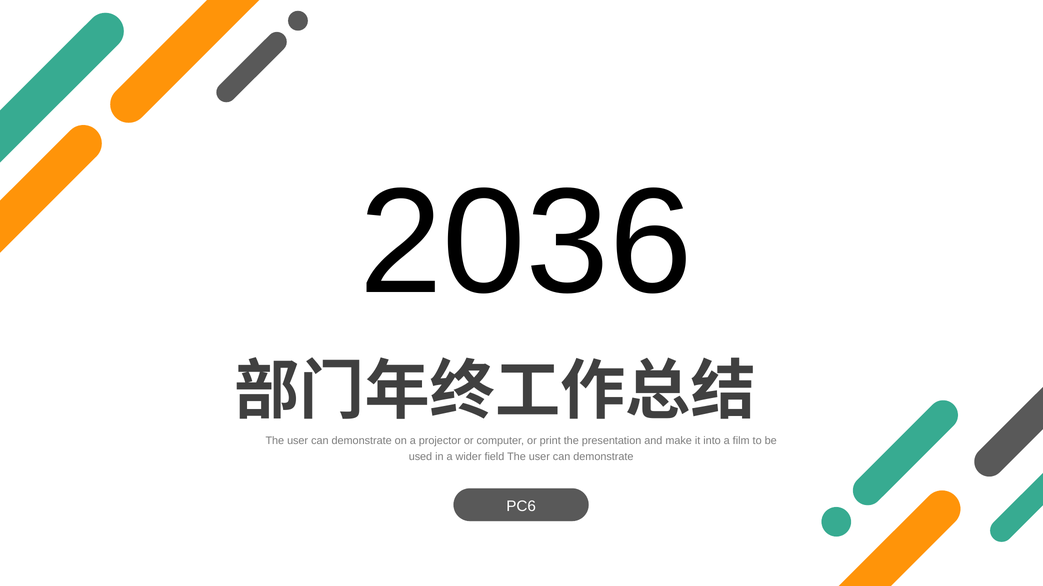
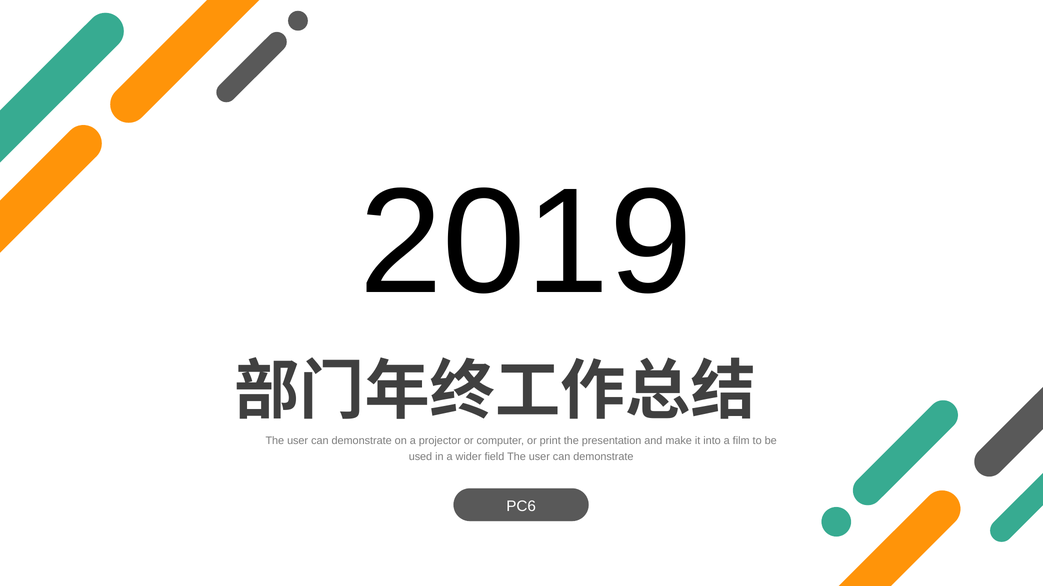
2036: 2036 -> 2019 (526, 243)
